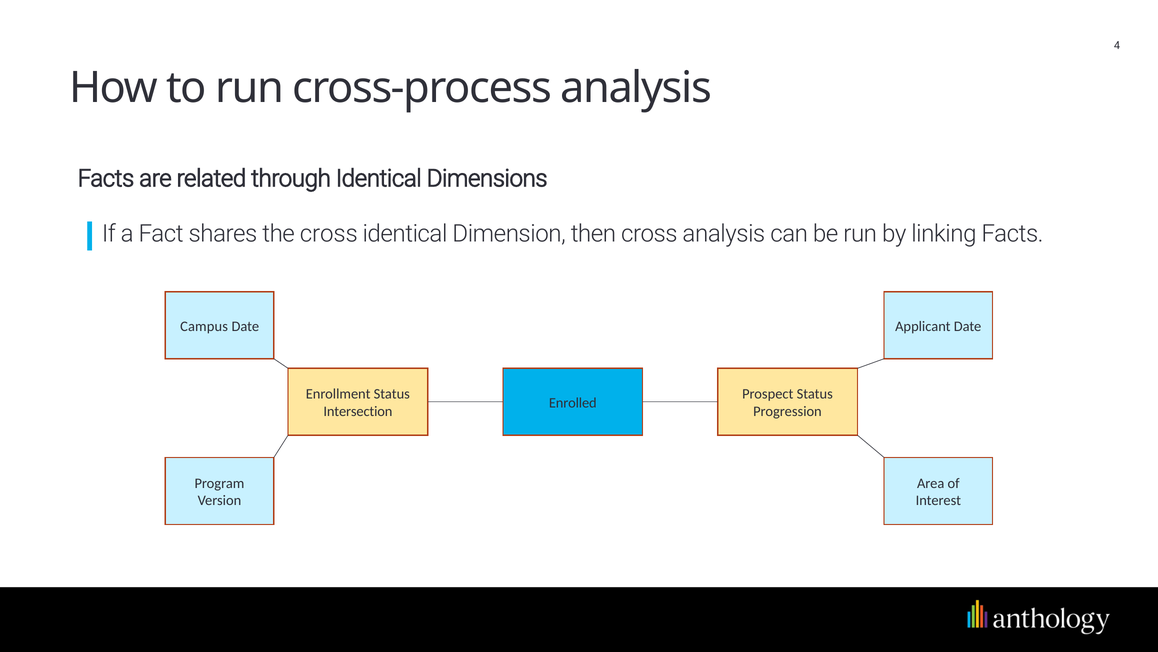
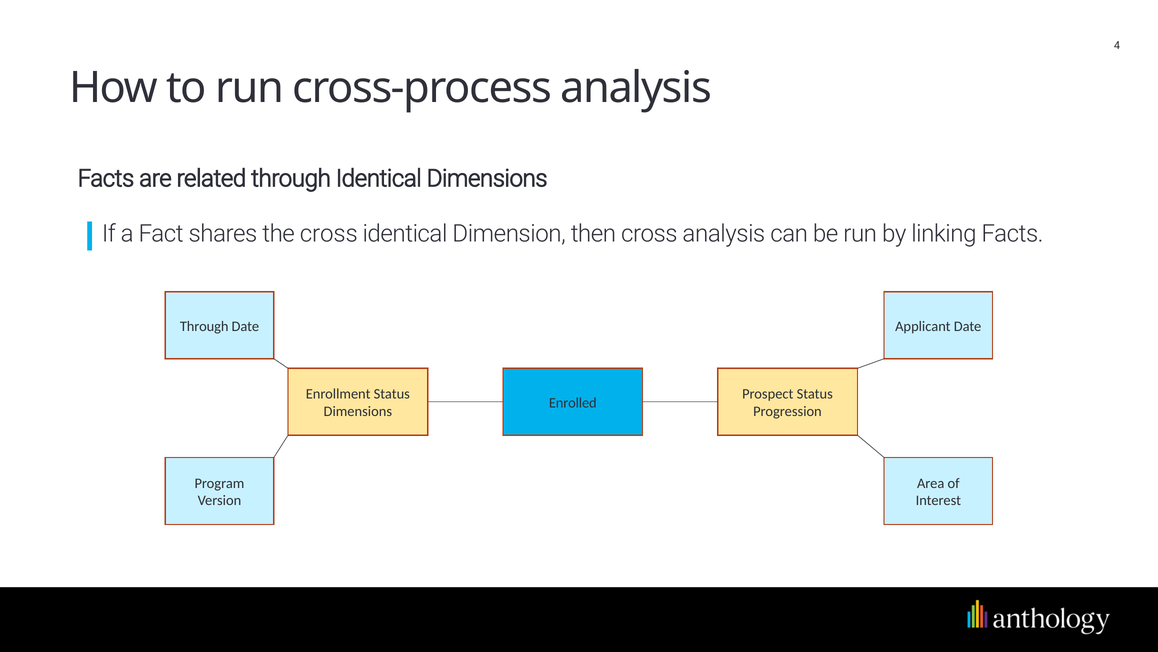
Campus: Campus -> Through (204, 326)
Intersection: Intersection -> Dimensions (358, 411)
